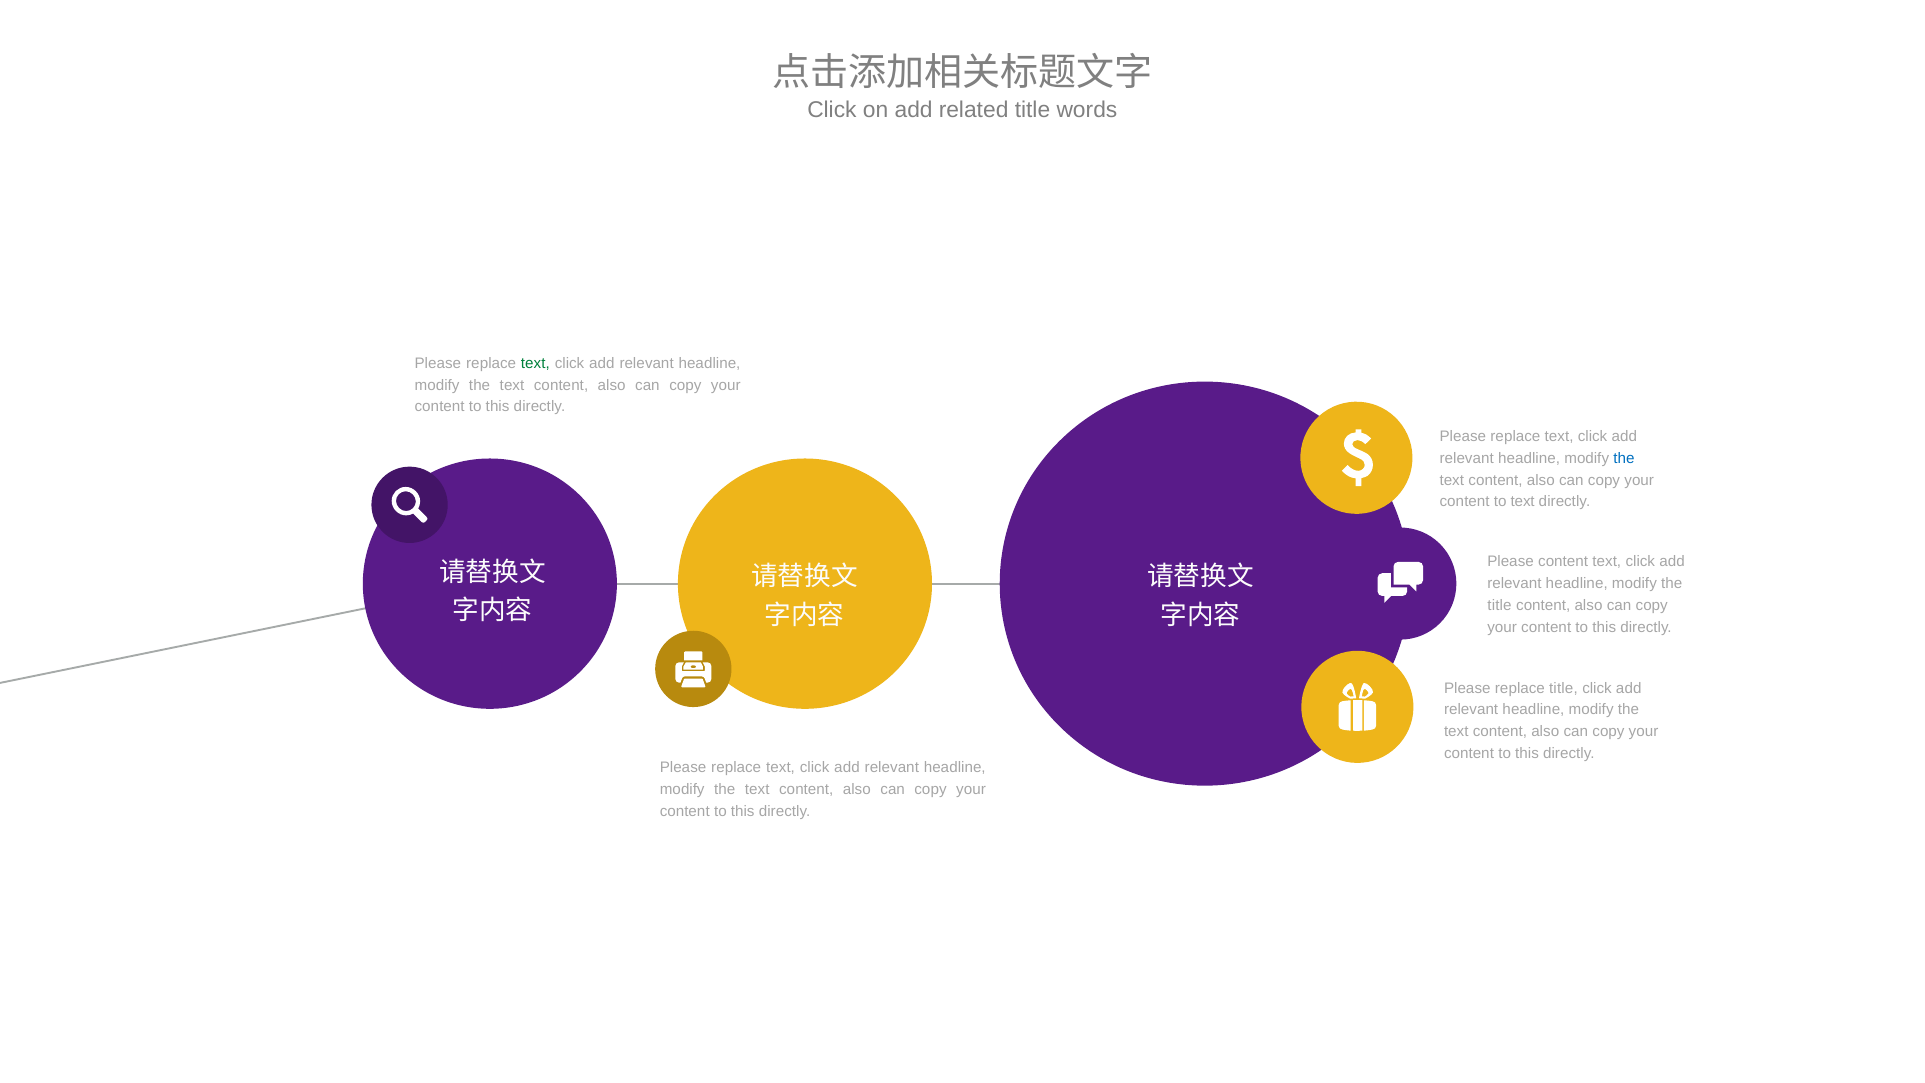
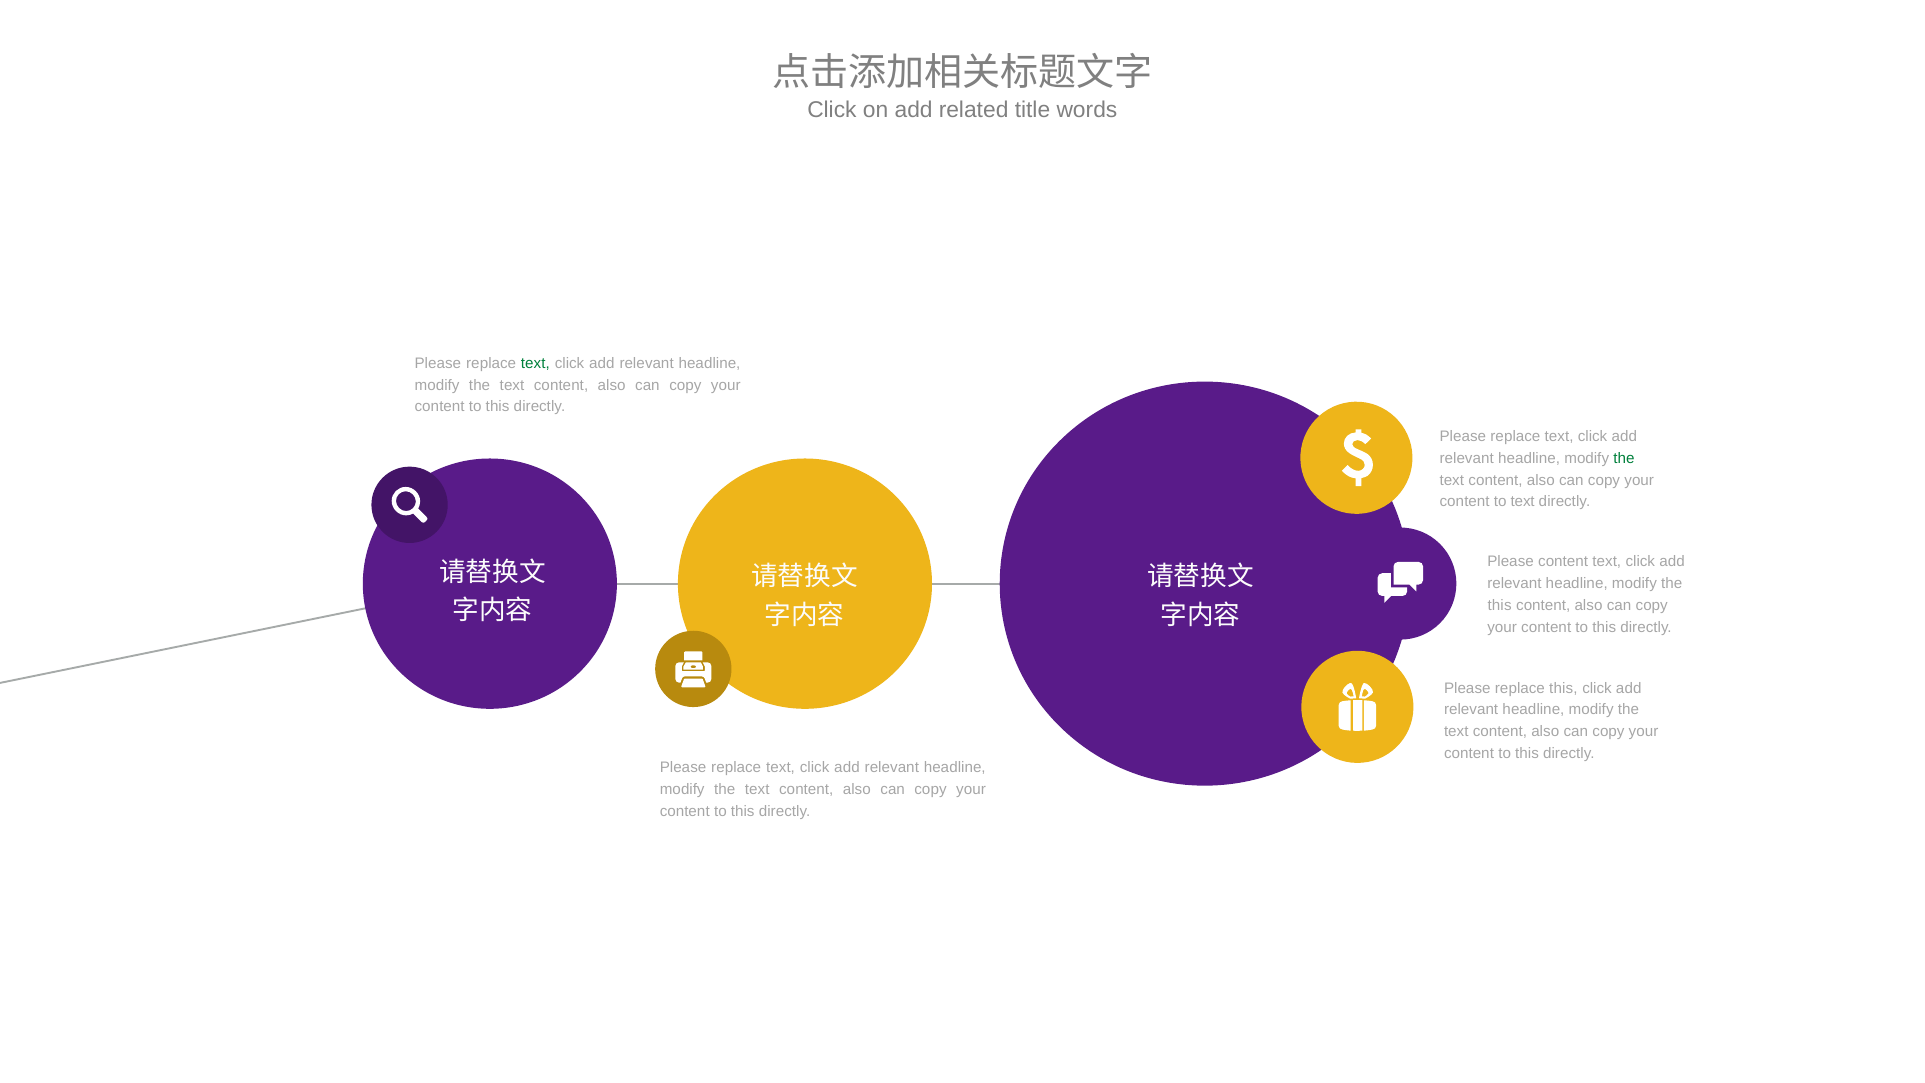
the colour: blue -> green (1624, 458)
title: title -> this (1500, 605)
replace title: title -> this (1563, 688)
